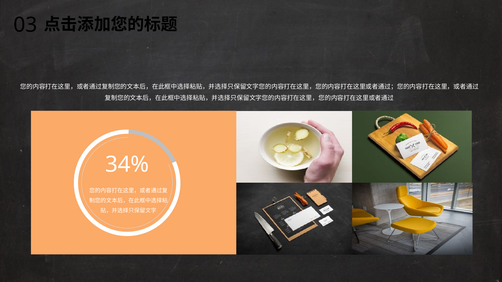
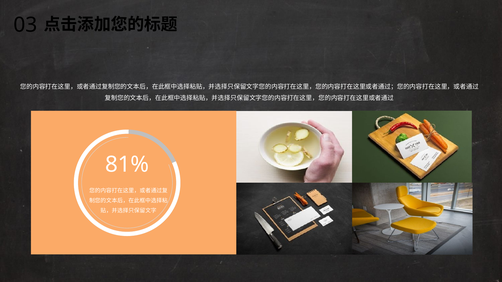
34%: 34% -> 81% (127, 165)
